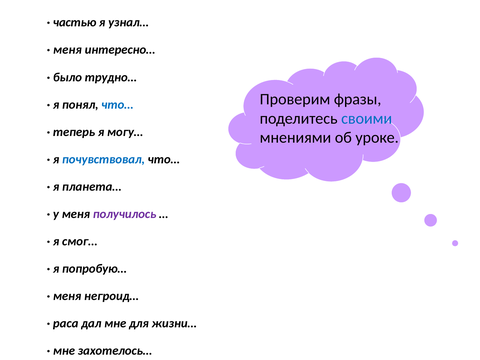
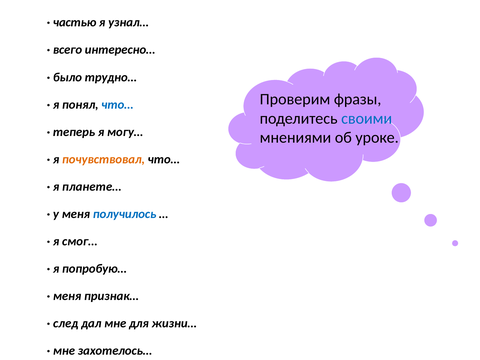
меня: меня -> всего (68, 50)
почувствовал colour: blue -> orange (103, 159)
планета…: планета… -> планете… (92, 187)
получилось colour: purple -> blue (125, 214)
негроид…: негроид… -> признак… (111, 296)
раса: раса -> след (66, 323)
